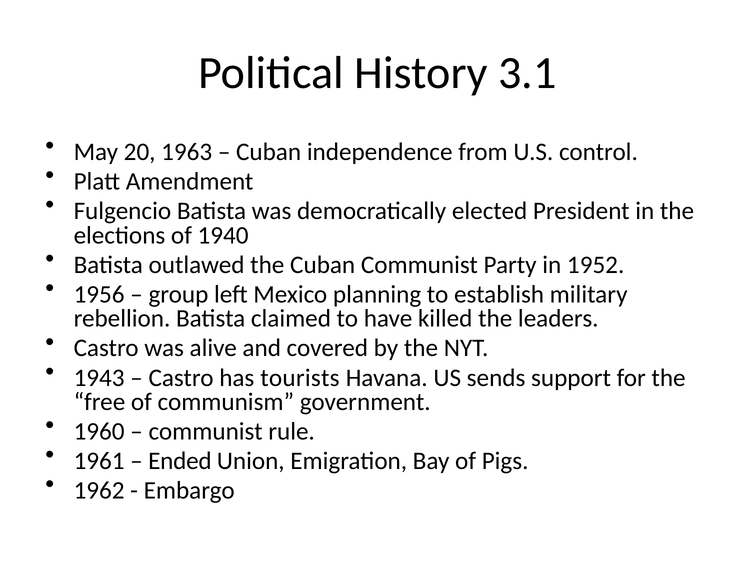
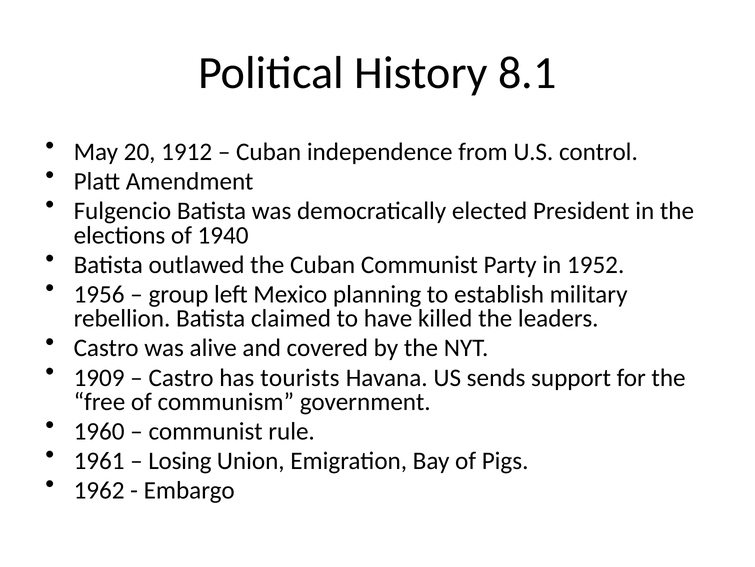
3.1: 3.1 -> 8.1 (527, 73)
1963: 1963 -> 1912 (187, 152)
1943: 1943 -> 1909 (99, 377)
Ended: Ended -> Losing (180, 460)
